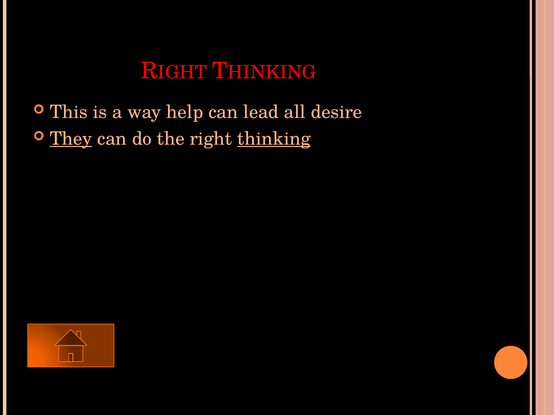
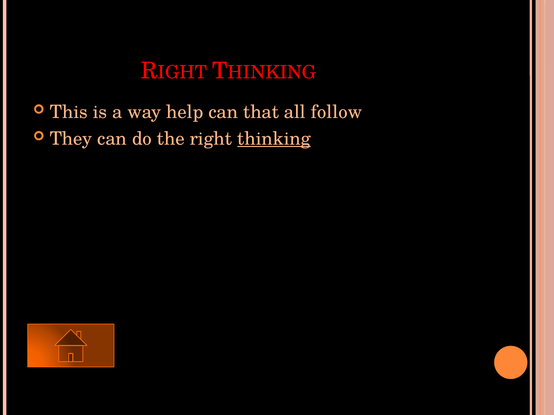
lead: lead -> that (261, 112)
desire: desire -> follow (336, 112)
They underline: present -> none (71, 139)
